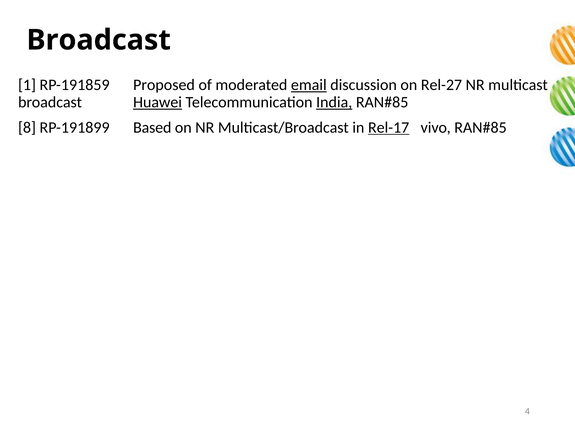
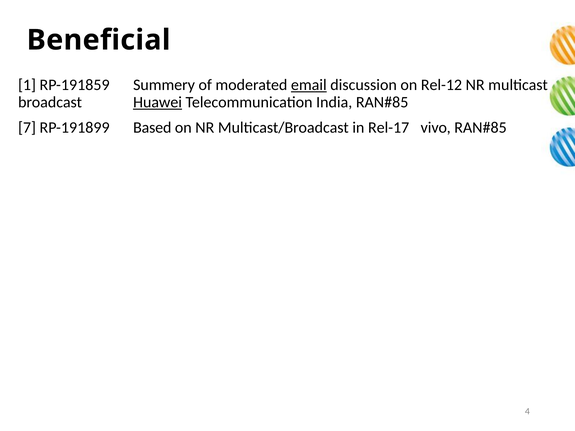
Broadcast: Broadcast -> Beneficial (99, 40)
Proposed: Proposed -> Summery (164, 85)
Rel-27: Rel-27 -> Rel-12 (441, 85)
India underline: present -> none (334, 102)
8: 8 -> 7 (27, 128)
Rel-17 underline: present -> none (389, 128)
